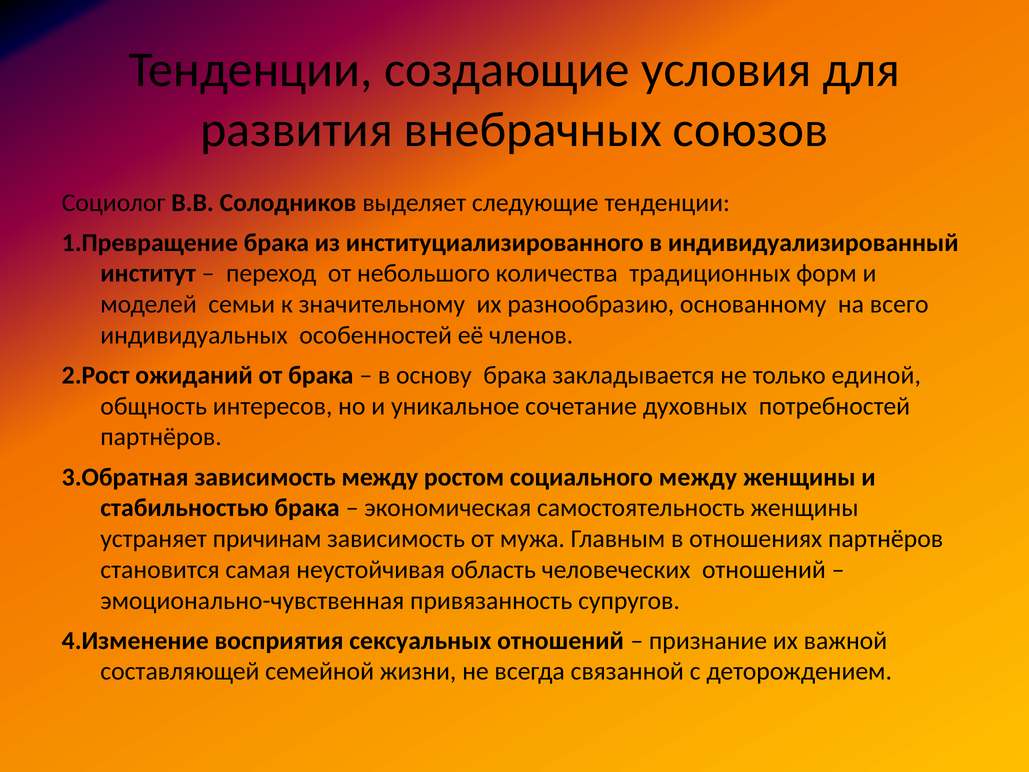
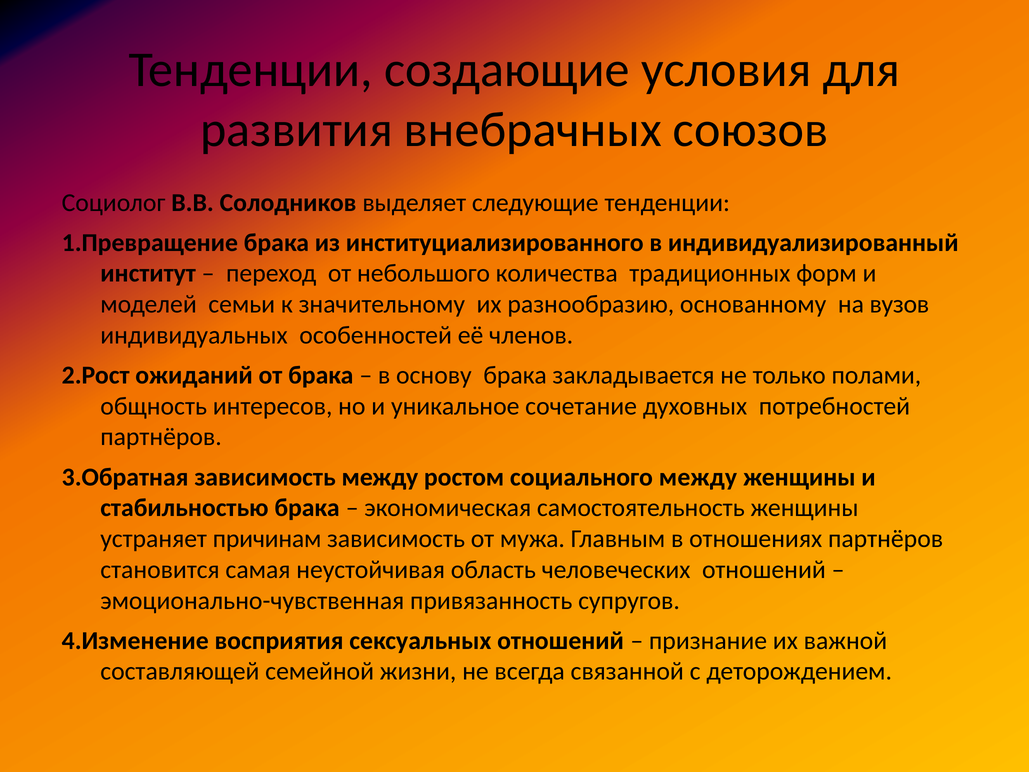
всего: всего -> вузов (899, 304)
единой: единой -> полами (876, 375)
